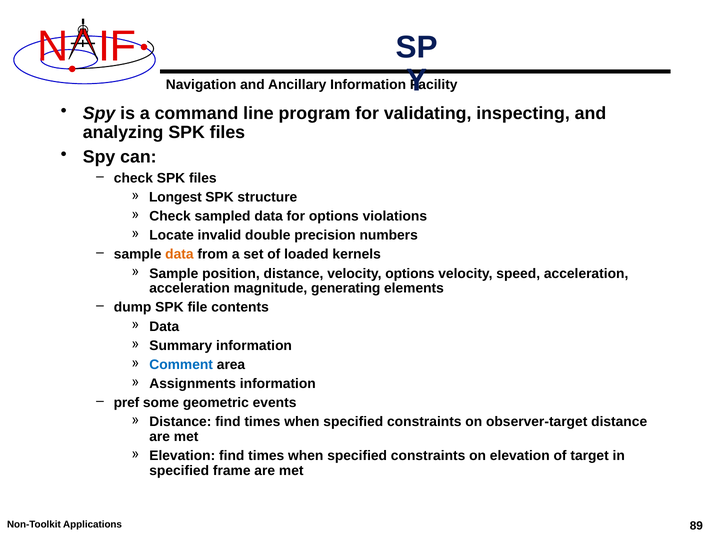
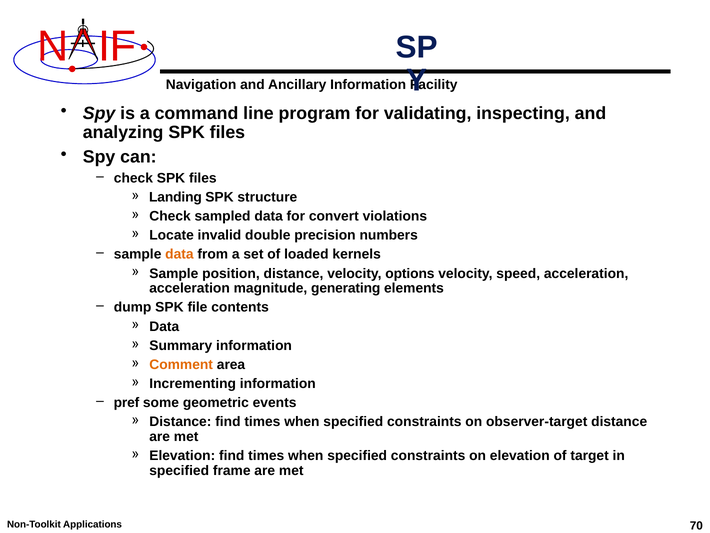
Longest: Longest -> Landing (175, 197)
for options: options -> convert (334, 216)
Comment colour: blue -> orange (181, 364)
Assignments: Assignments -> Incrementing (193, 383)
89: 89 -> 70 (696, 525)
